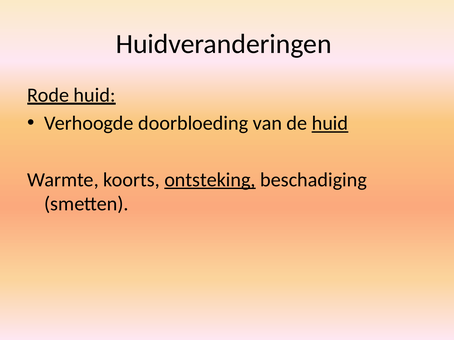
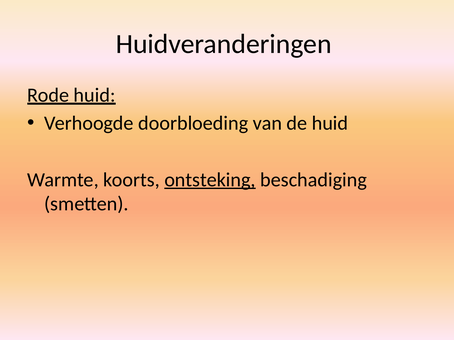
huid underline: present -> none (330, 123)
